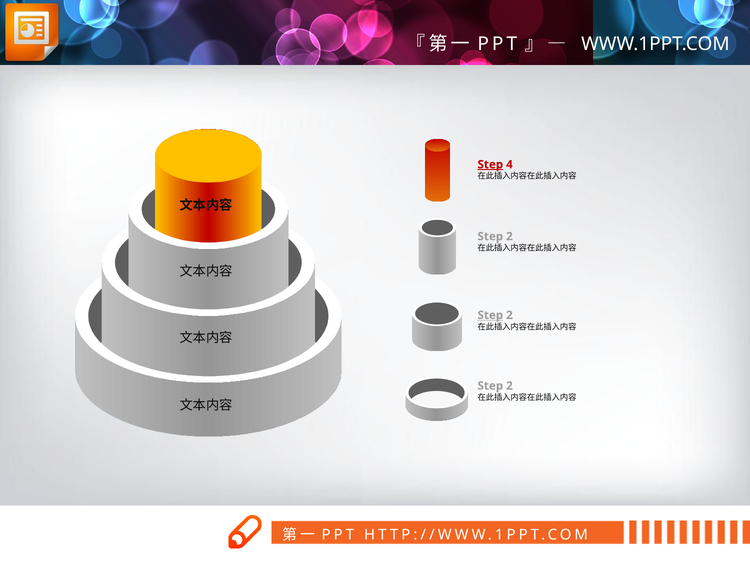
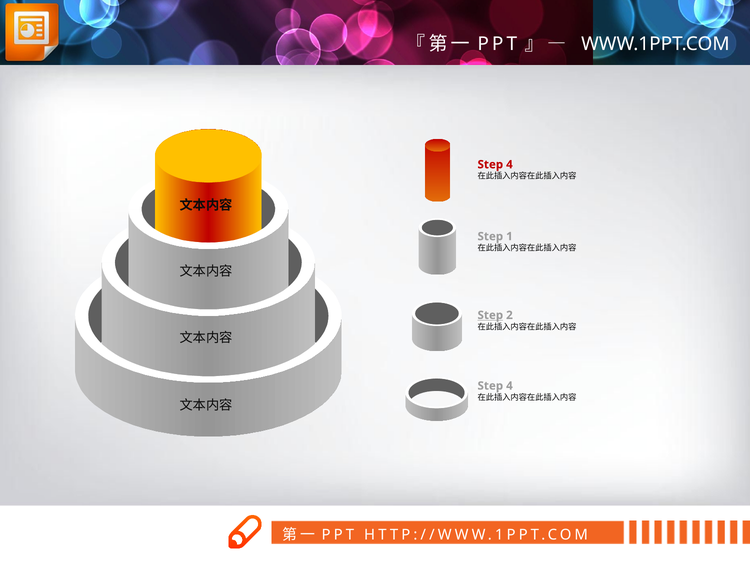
Step underline: present -> none (490, 164)
2: 2 -> 1 (509, 236)
2: 2 -> 4 (509, 385)
